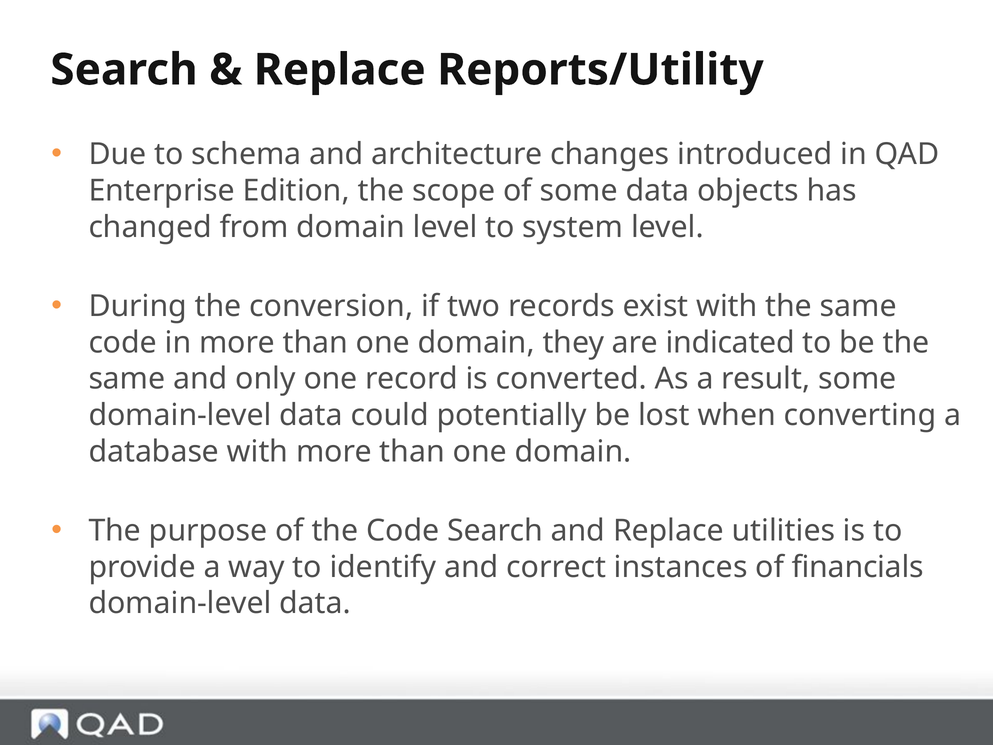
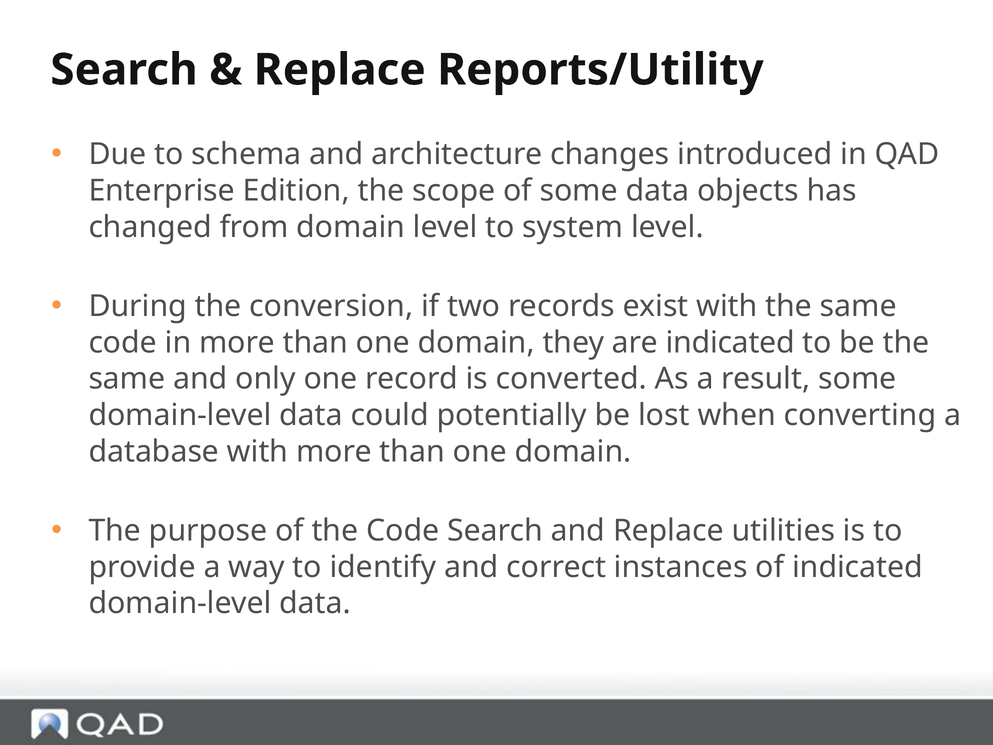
of financials: financials -> indicated (858, 567)
